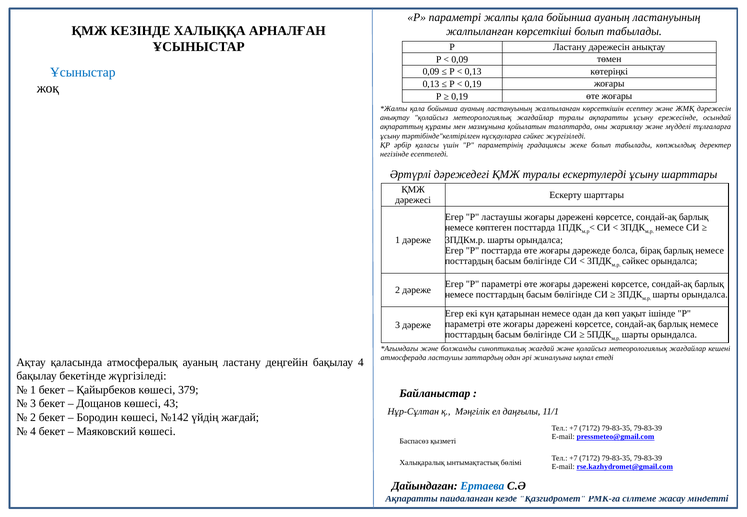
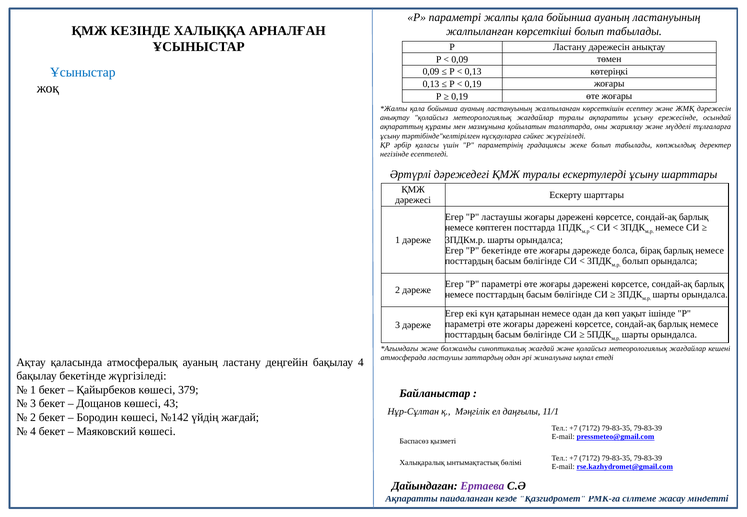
P посттарда: посттарда -> бекетінде (501, 250)
сәйкес: сәйкес -> болып (635, 261)
Ертаева colour: blue -> purple (482, 486)
